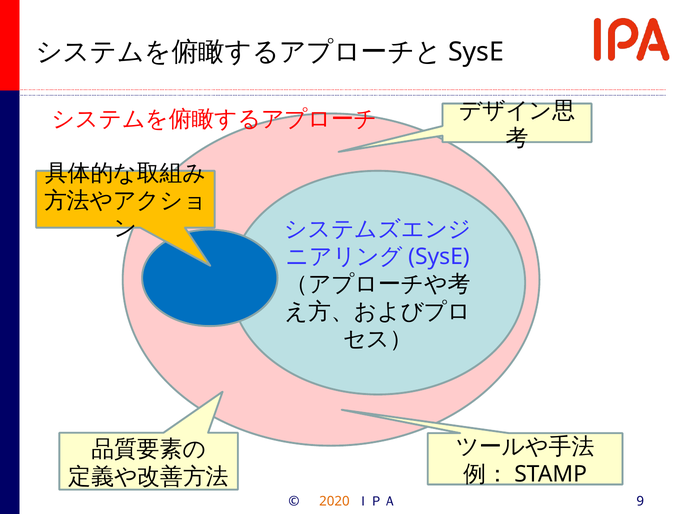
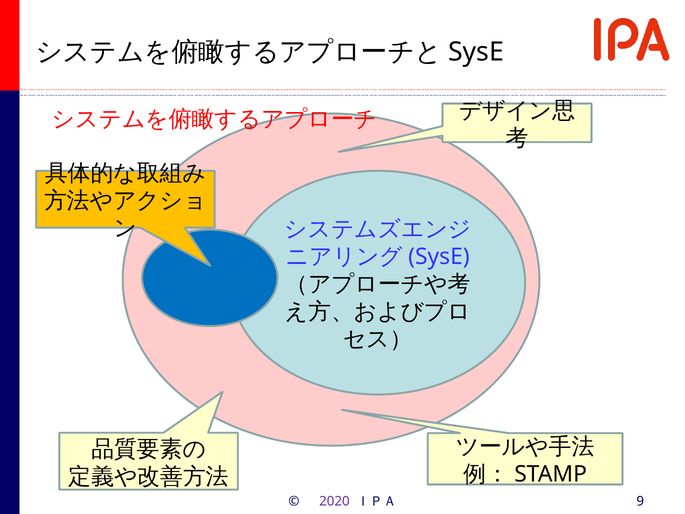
2020 colour: orange -> purple (334, 501)
